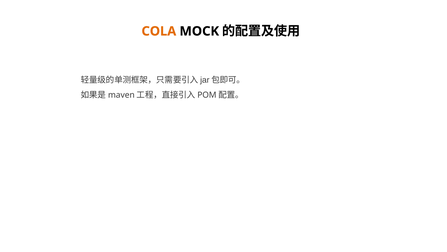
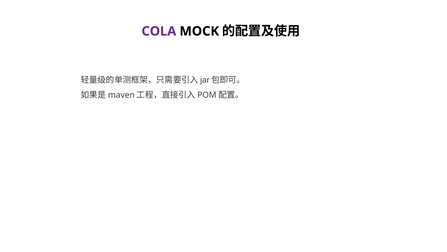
COLA colour: orange -> purple (159, 31)
